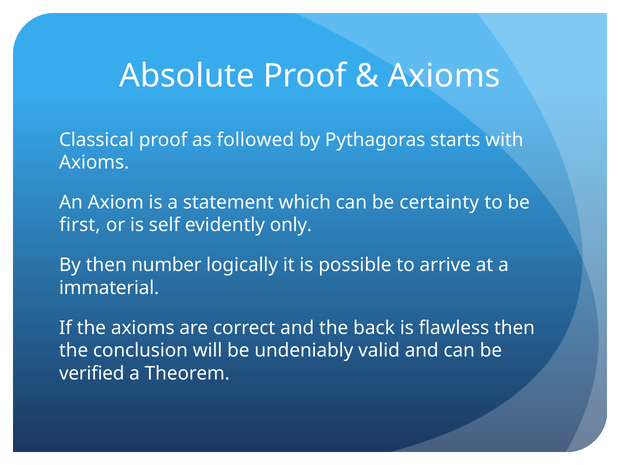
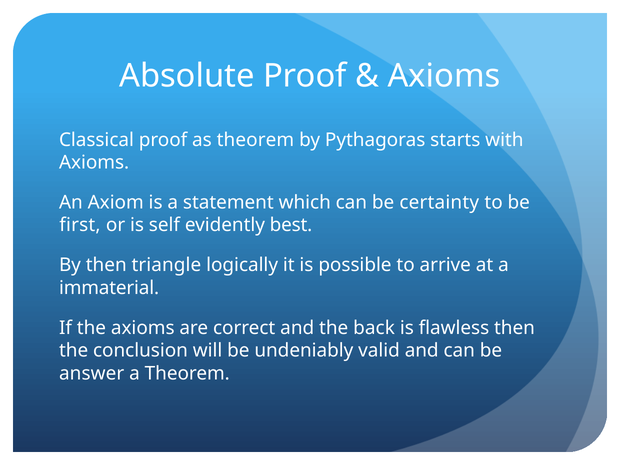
as followed: followed -> theorem (255, 140)
only: only -> best (291, 225)
number: number -> triangle (166, 265)
verified: verified -> answer (92, 373)
